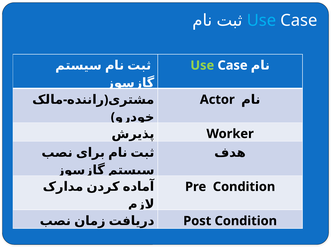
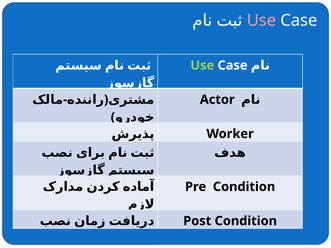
Use colour: light blue -> pink (261, 20)
